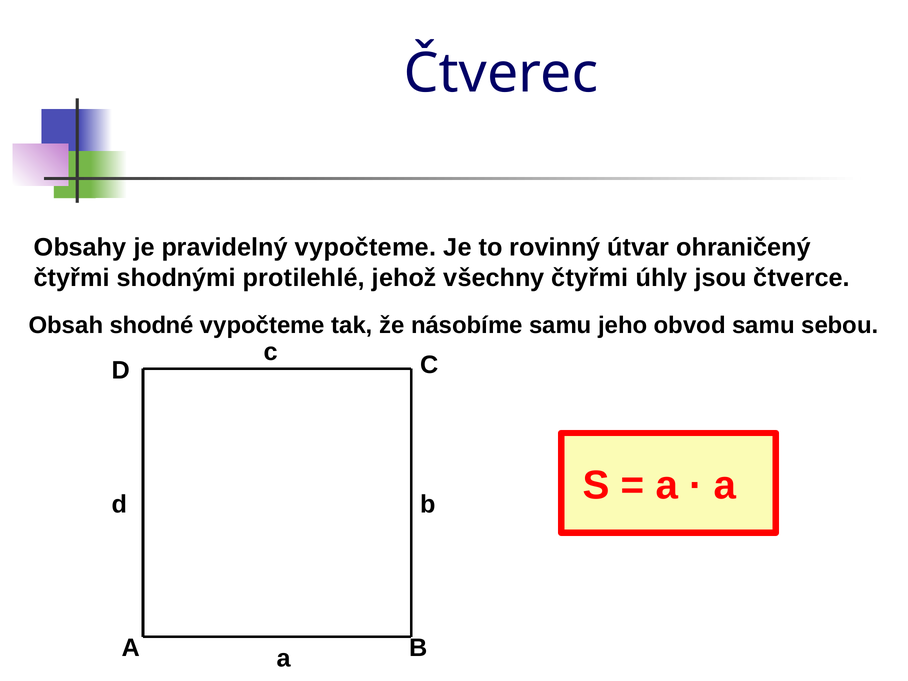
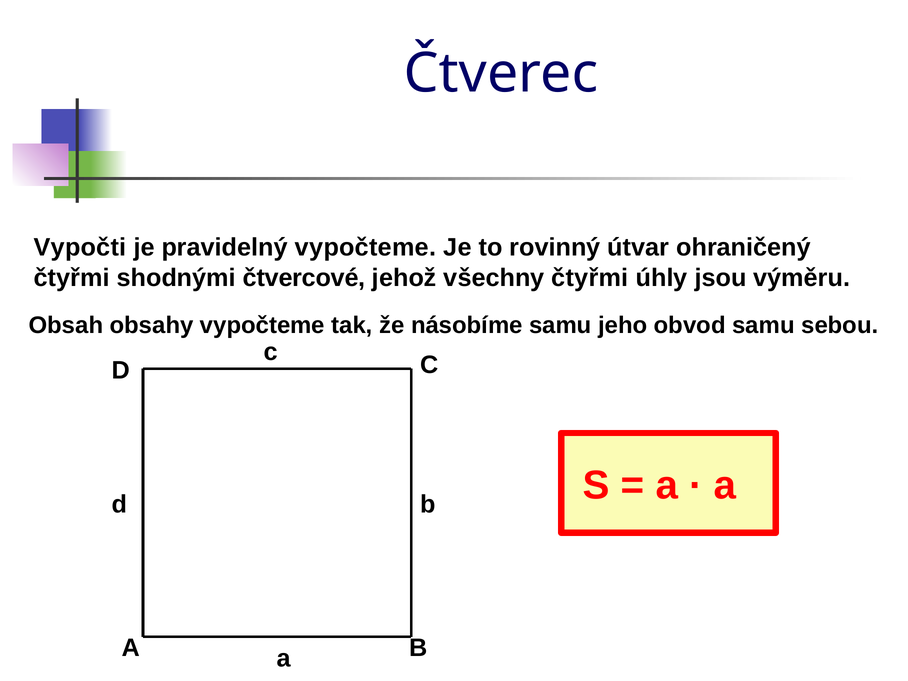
Obsahy: Obsahy -> Vypočti (80, 247)
protilehlé: protilehlé -> čtvercové (304, 278)
čtverce: čtverce -> výměru (802, 278)
shodné: shodné -> obsahy (152, 325)
